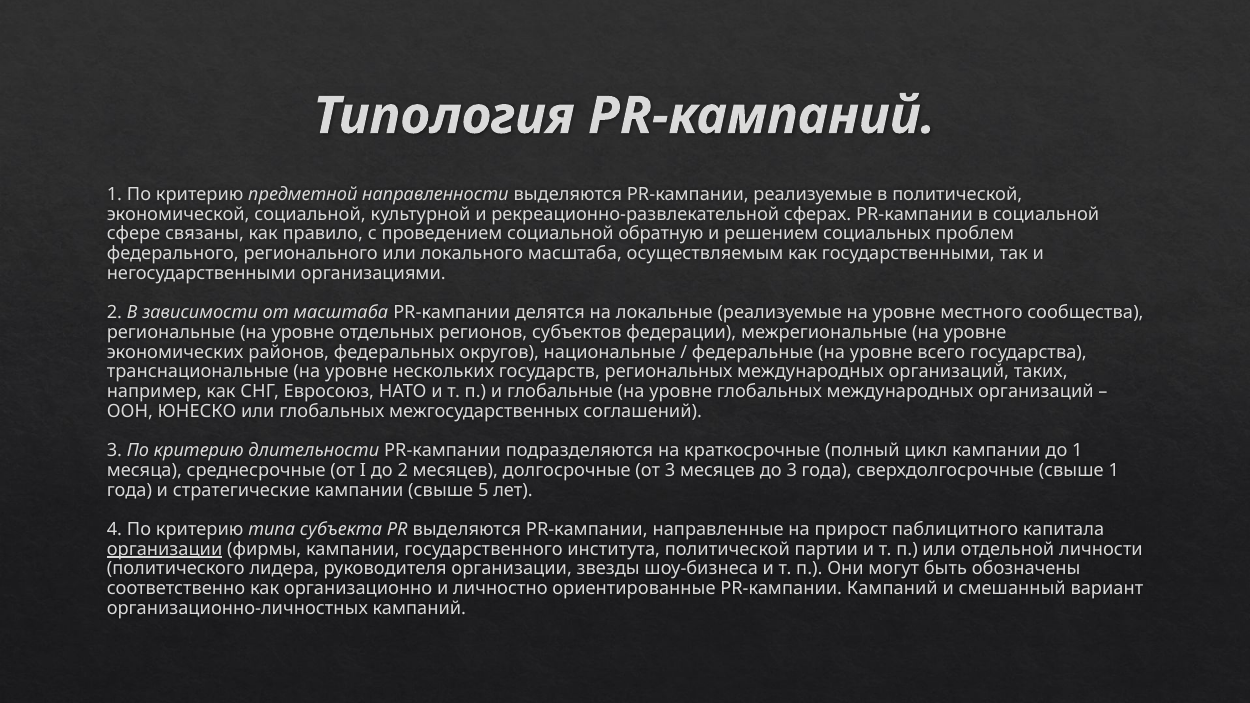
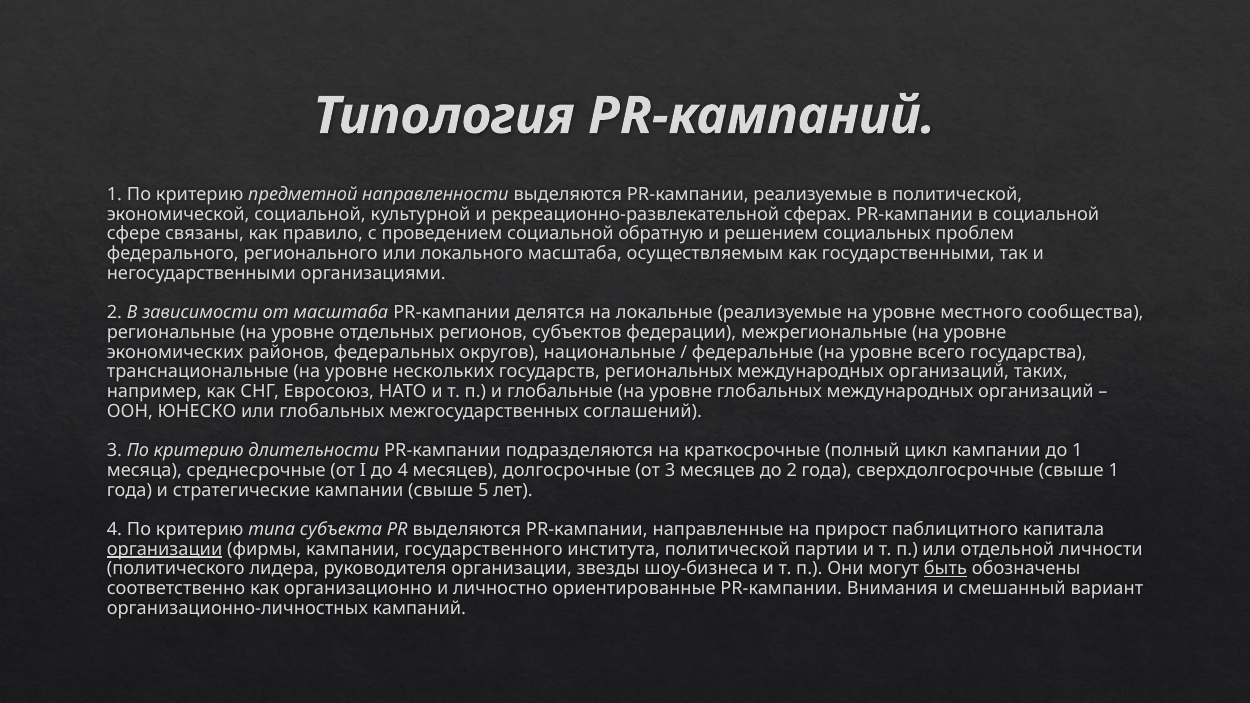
до 2: 2 -> 4 (403, 470)
до 3: 3 -> 2 (792, 470)
быть underline: none -> present (945, 569)
PR-кампании Кампаний: Кампаний -> Внимания (892, 589)
